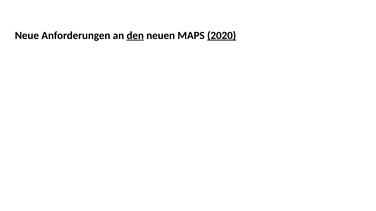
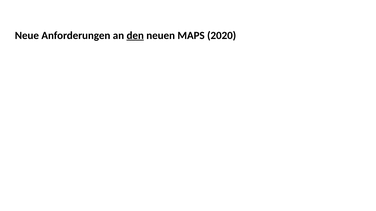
2020 underline: present -> none (222, 35)
